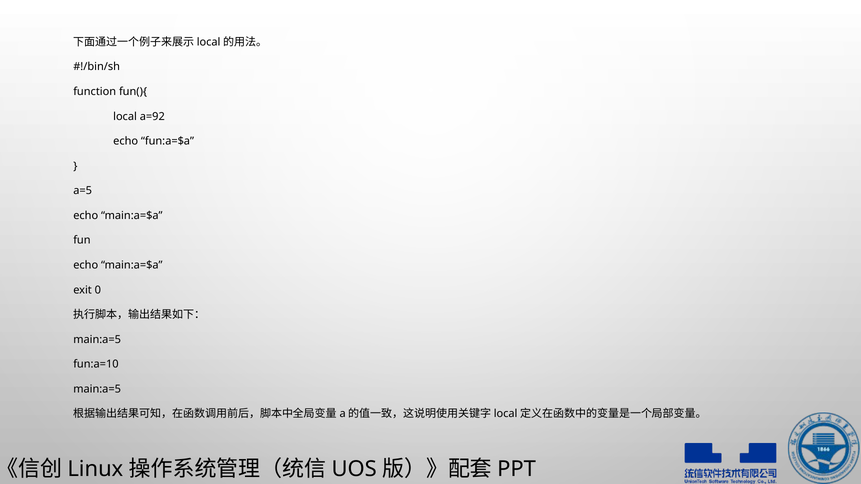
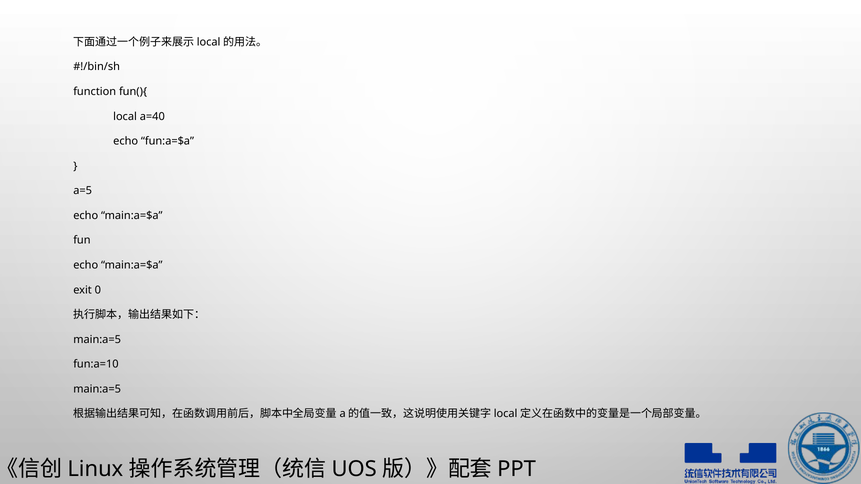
a=92: a=92 -> a=40 (152, 116)
